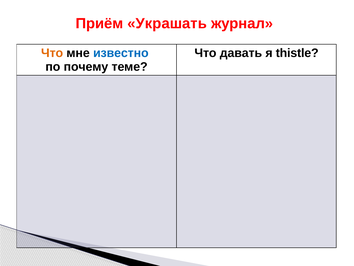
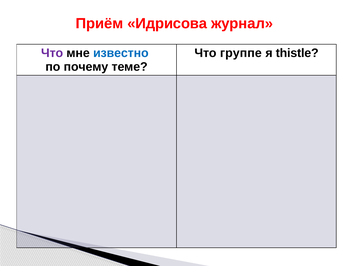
Украшать: Украшать -> Идрисова (167, 23)
Что colour: orange -> purple (52, 53)
давать: давать -> группе (241, 53)
